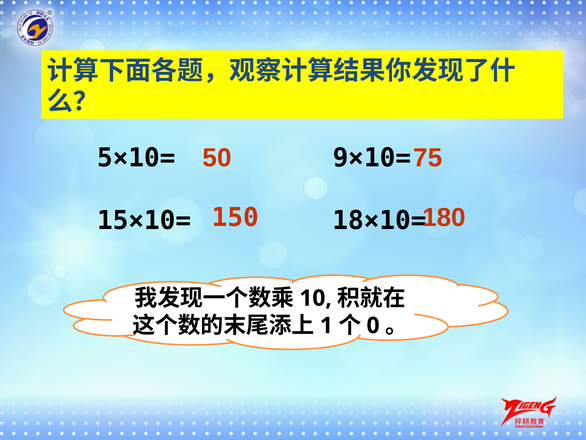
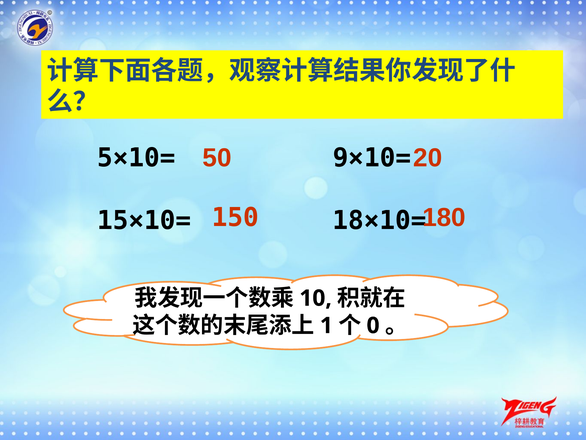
75: 75 -> 20 (428, 158)
